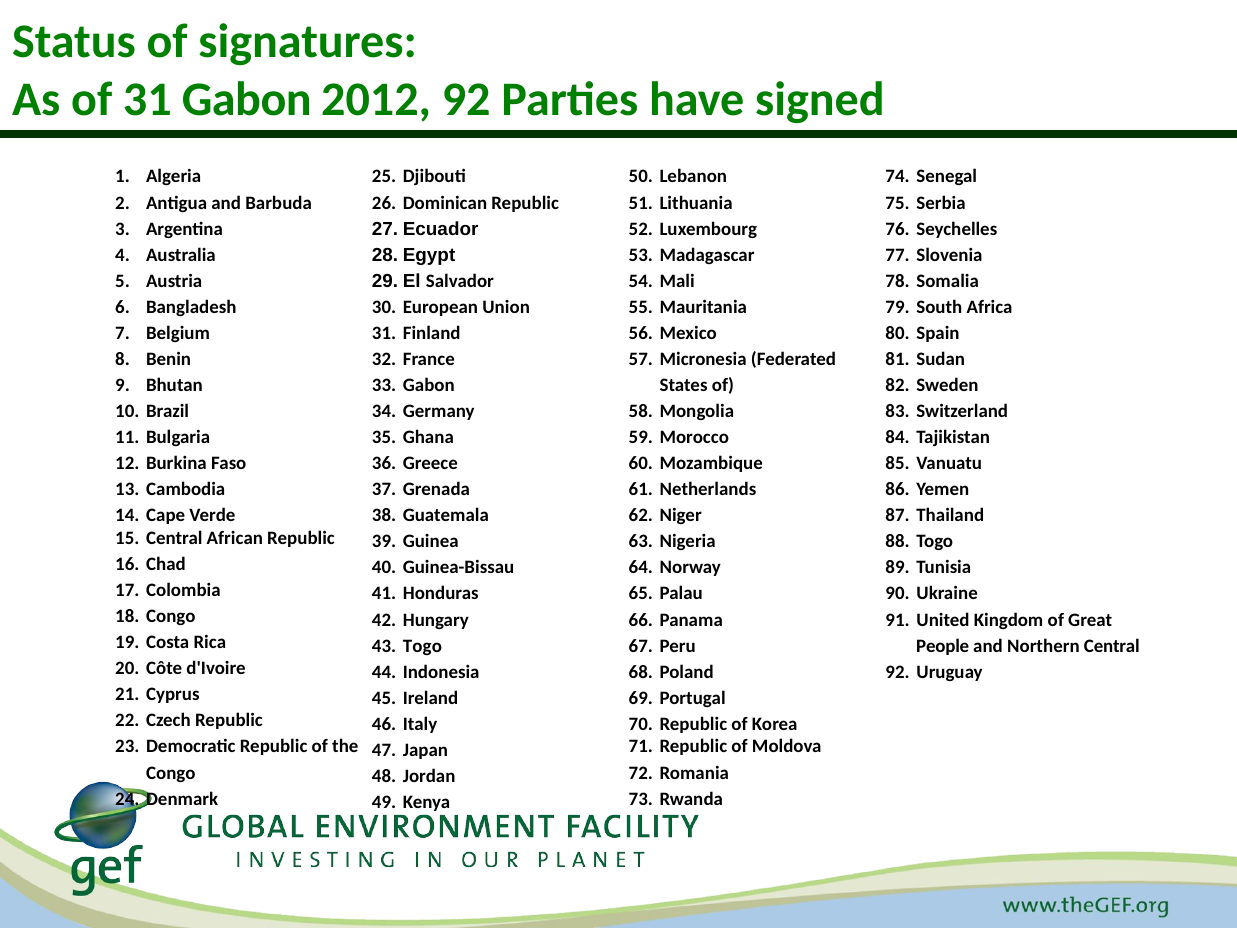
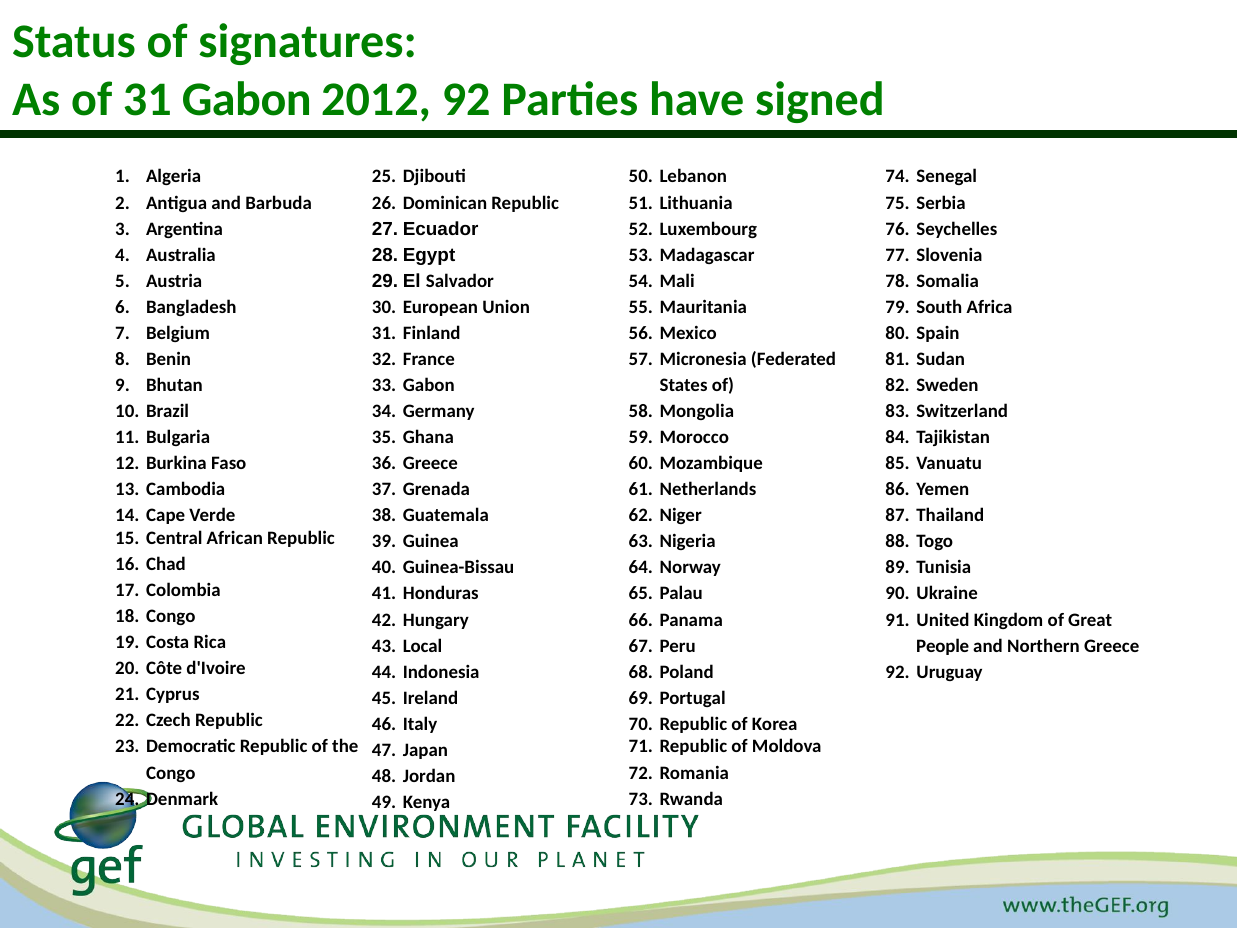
Togo: Togo -> Local (423, 646)
Northern Central: Central -> Greece (1112, 646)
